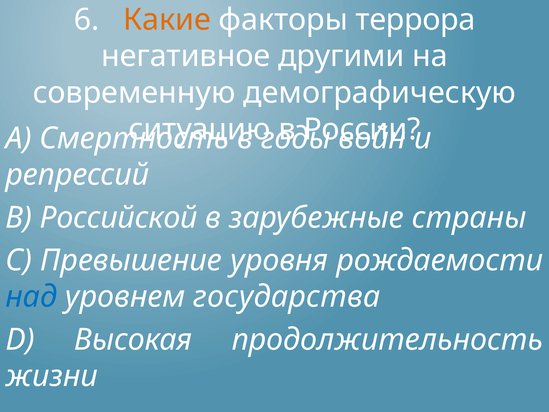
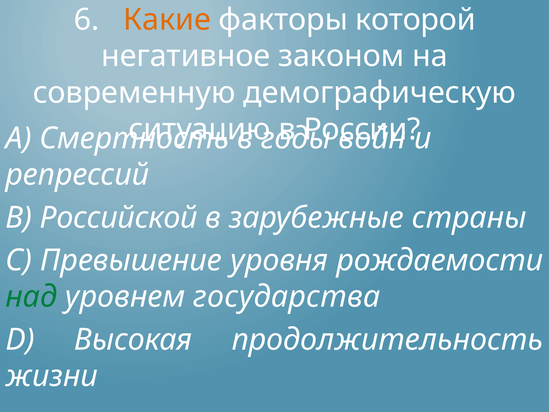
террора: террора -> которой (415, 20)
другими: другими -> законом (341, 56)
над colour: blue -> green (31, 297)
